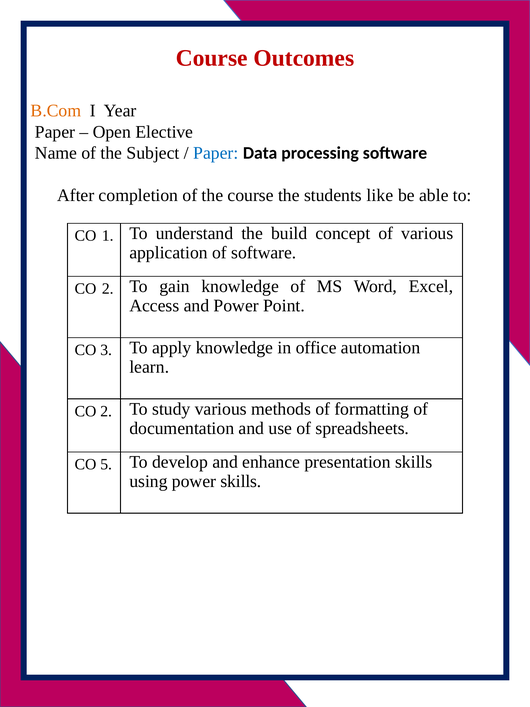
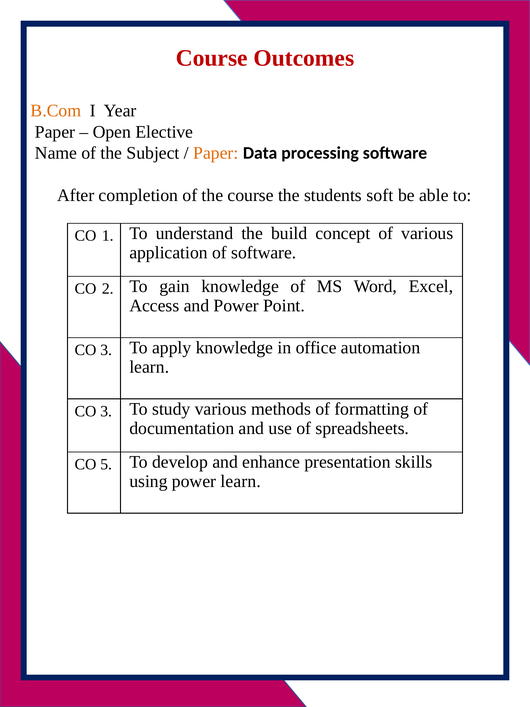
Paper colour: blue -> orange (216, 153)
like: like -> soft (380, 195)
2: 2 -> 3 (106, 411)
power skills: skills -> learn (241, 481)
